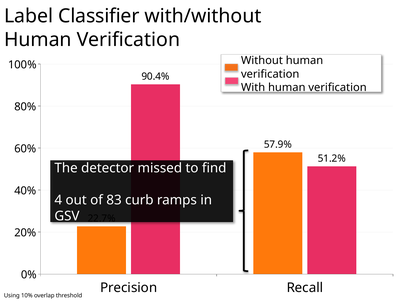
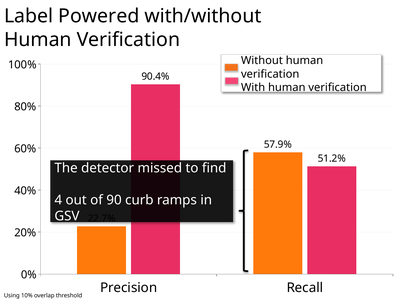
Classifier: Classifier -> Powered (99, 16)
83: 83 -> 90 (114, 200)
